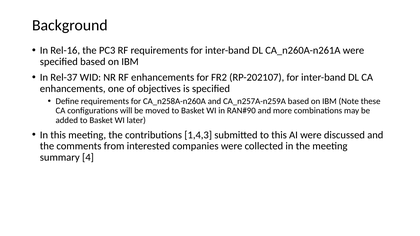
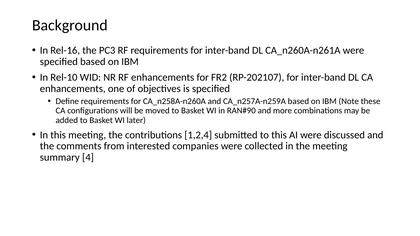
Rel-37: Rel-37 -> Rel-10 (64, 77)
1,4,3: 1,4,3 -> 1,2,4 (198, 135)
